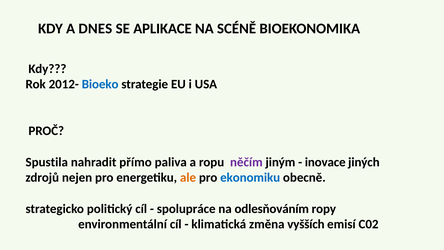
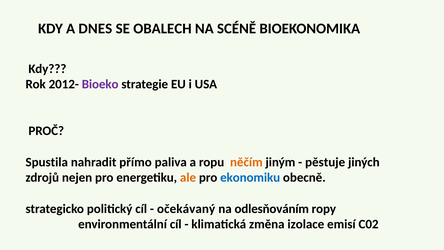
APLIKACE: APLIKACE -> OBALECH (162, 29)
Bioeko colour: blue -> purple (100, 84)
něčím colour: purple -> orange (246, 162)
inovace: inovace -> pěstuje (325, 162)
spolupráce: spolupráce -> očekávaný (186, 209)
vyšších: vyšších -> izolace (306, 224)
